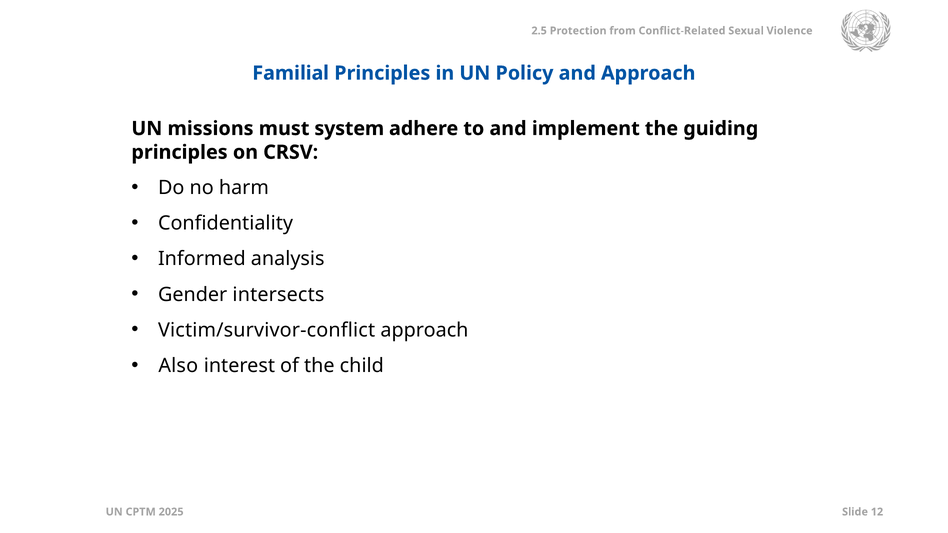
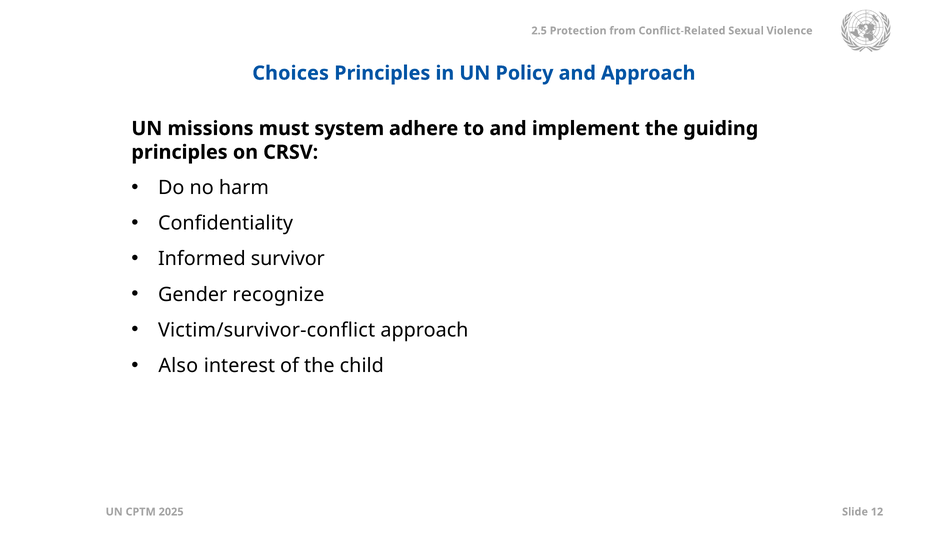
Familial: Familial -> Choices (291, 73)
analysis: analysis -> survivor (288, 259)
intersects: intersects -> recognize (278, 295)
